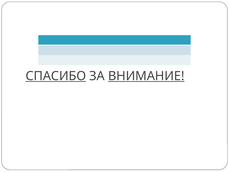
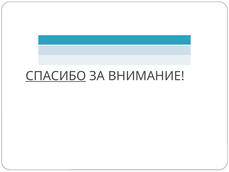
ВНИМАНИЕ underline: present -> none (146, 76)
